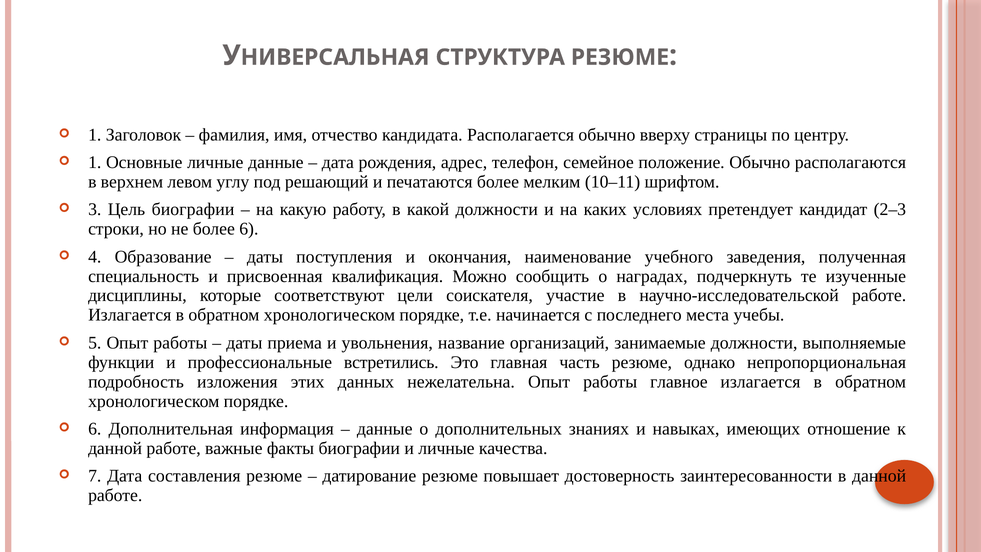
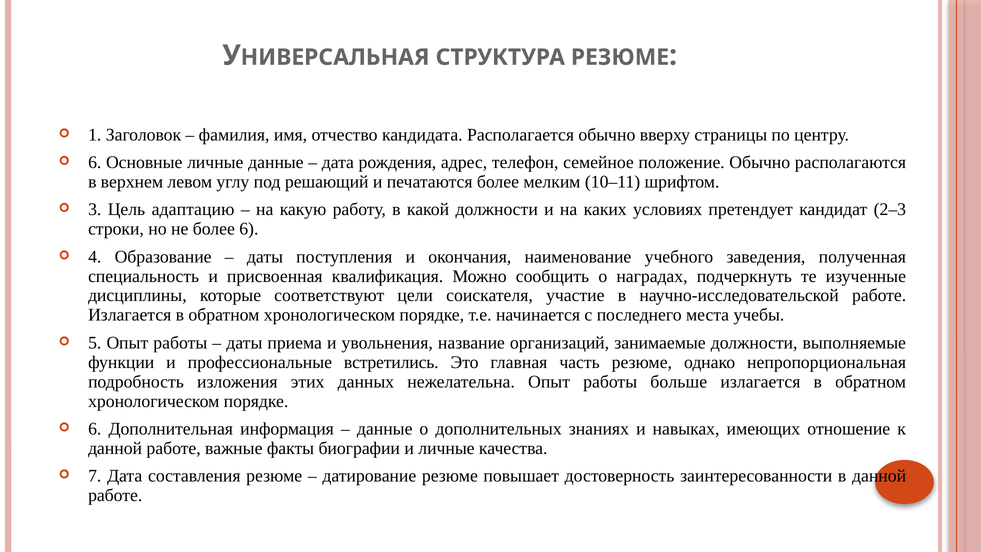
1: 1 -> 6 (95, 162)
Цель биографии: биографии -> адаптацию (193, 210)
главное: главное -> больше (679, 382)
